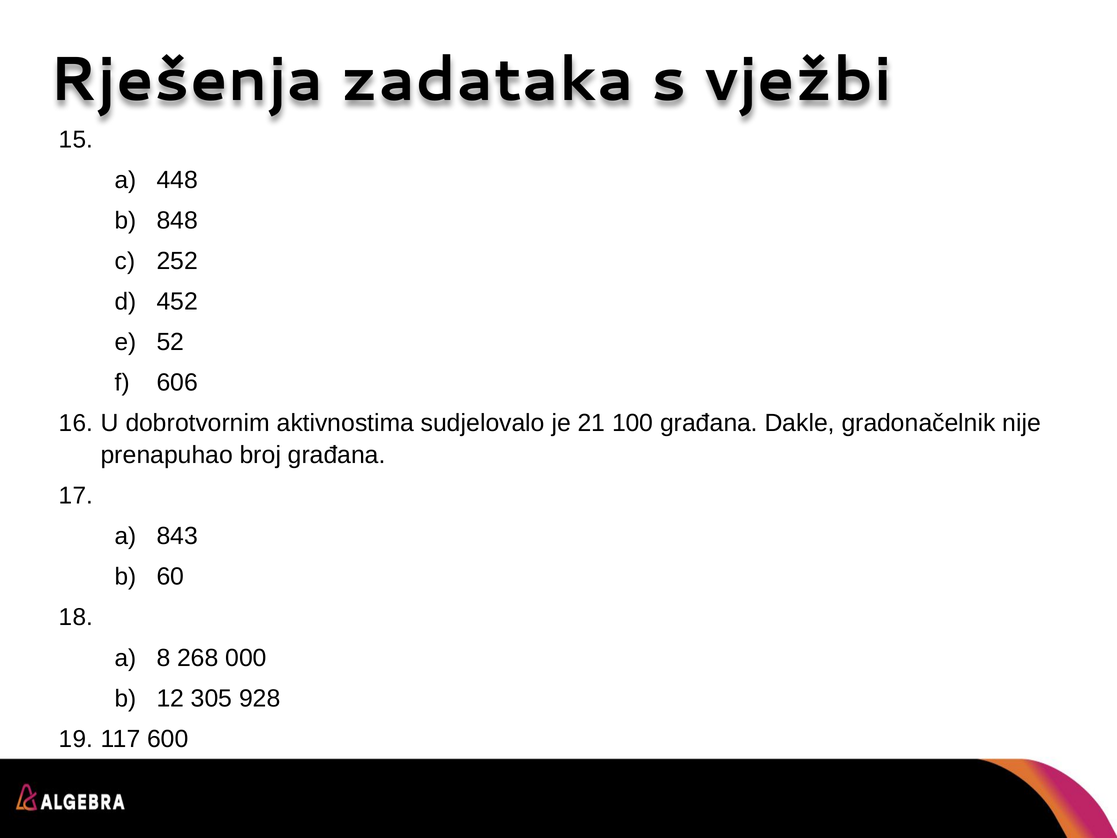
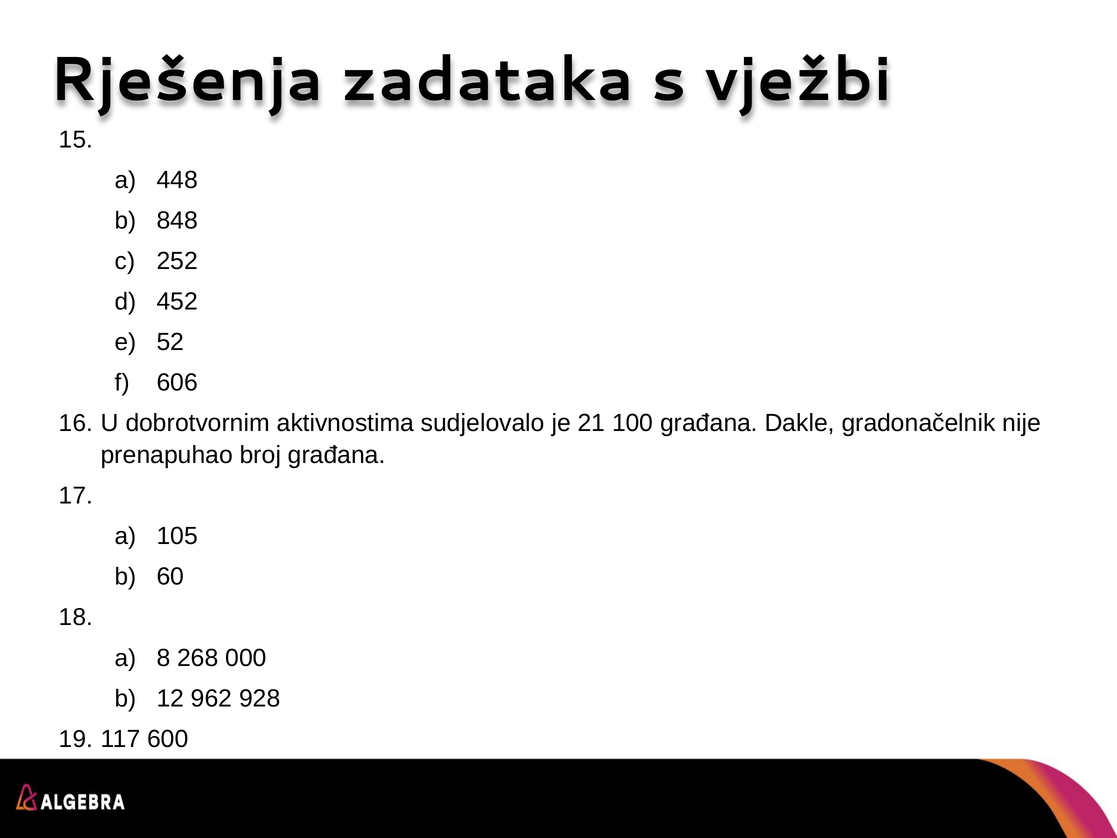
843: 843 -> 105 (177, 536)
305: 305 -> 962 (212, 698)
